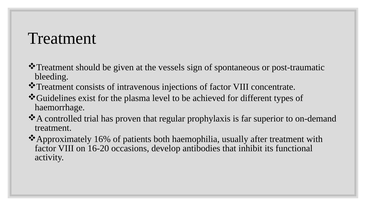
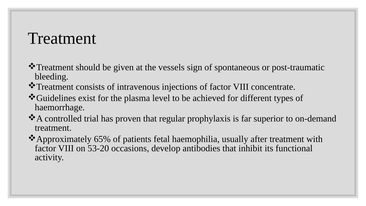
16%: 16% -> 65% (102, 139)
both: both -> fetal (162, 139)
16-20: 16-20 -> 53-20 (98, 148)
